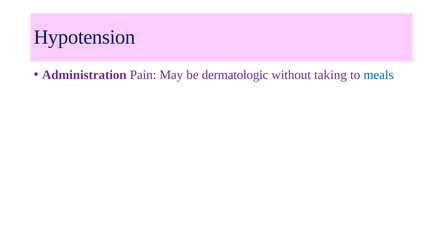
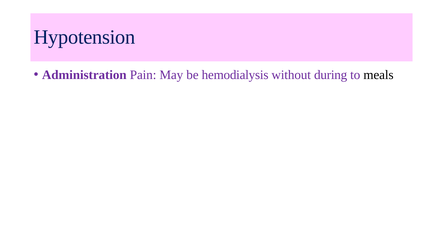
dermatologic: dermatologic -> hemodialysis (235, 75)
taking: taking -> during (331, 75)
meals colour: blue -> black (379, 75)
